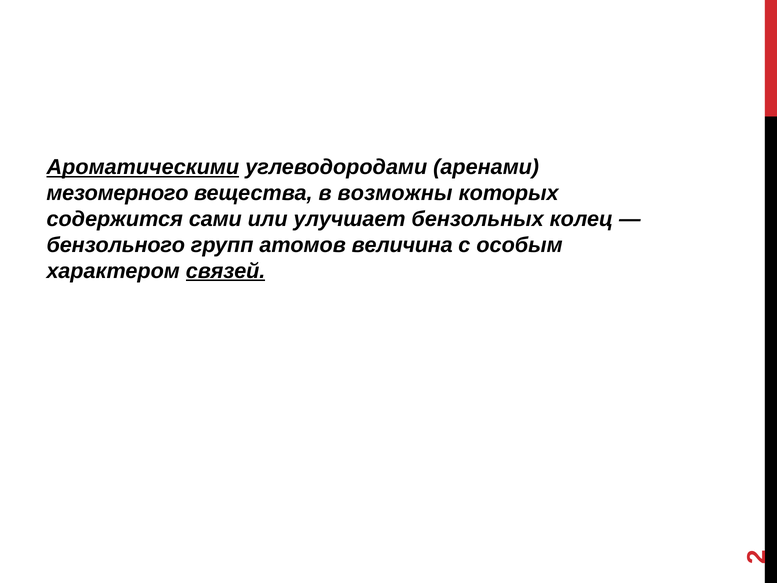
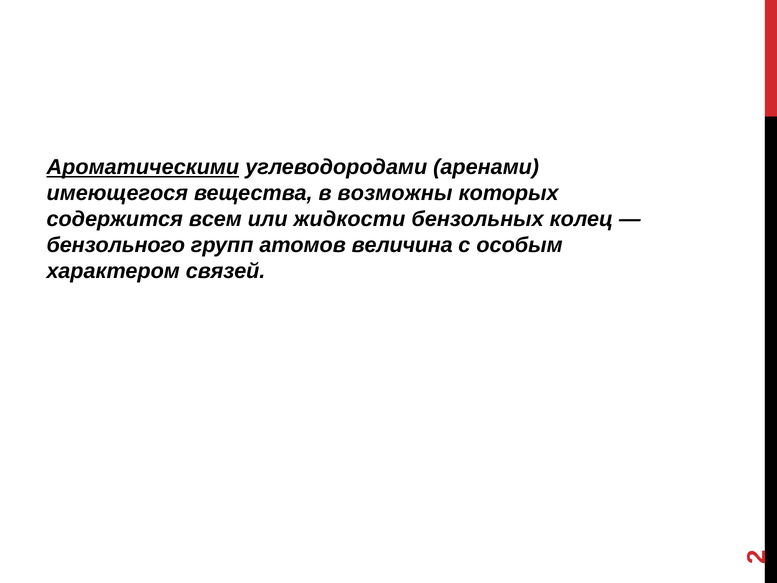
мезомерного: мезомерного -> имеющегося (117, 193)
сами: сами -> всем (215, 219)
улучшает: улучшает -> жидкости (349, 219)
связей underline: present -> none (226, 271)
